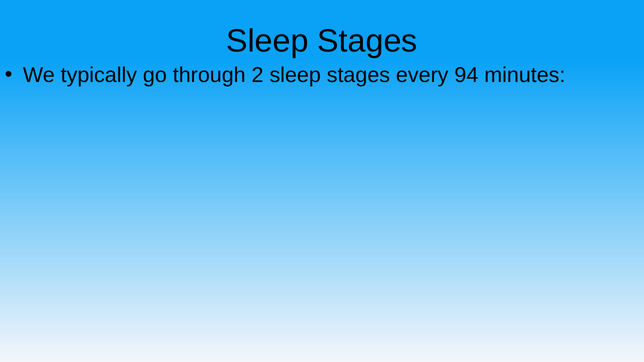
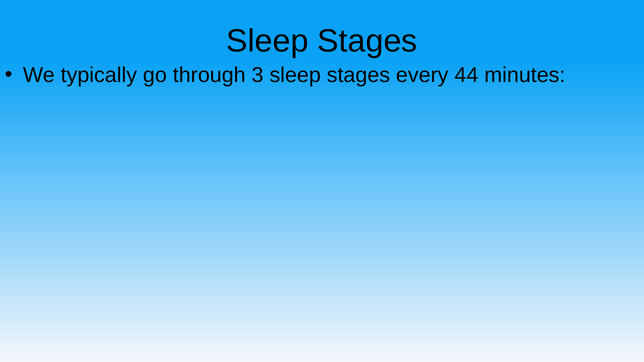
2: 2 -> 3 (258, 75)
94: 94 -> 44 (466, 75)
